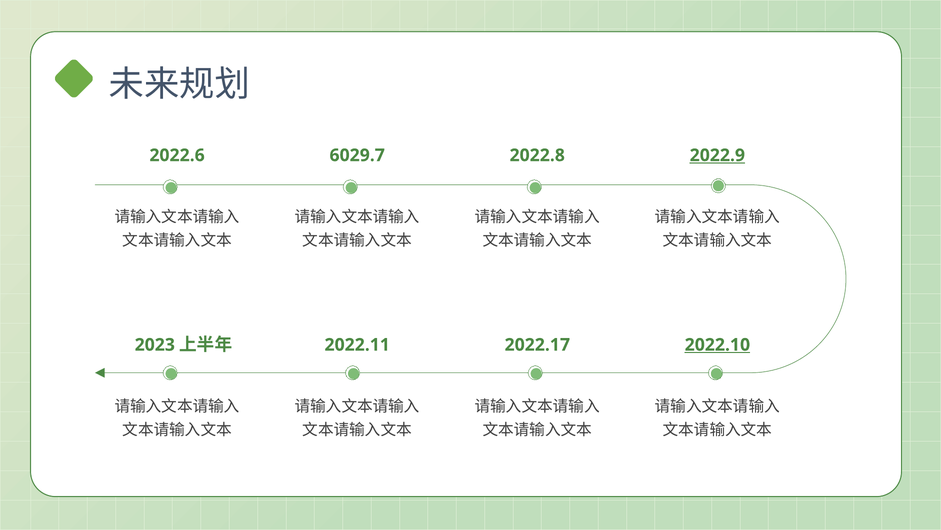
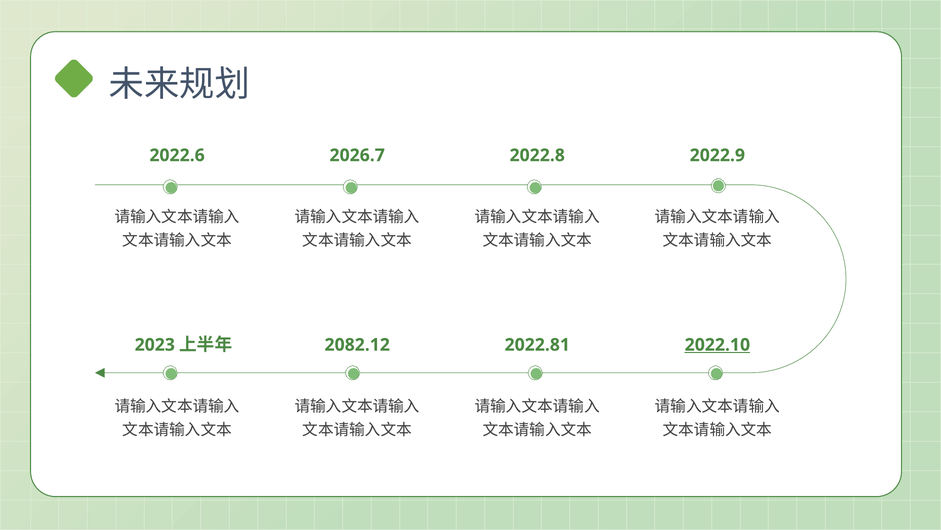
6029.7: 6029.7 -> 2026.7 (357, 155)
2022.9 underline: present -> none (717, 155)
2022.11: 2022.11 -> 2082.12 (357, 344)
2022.17: 2022.17 -> 2022.81 (537, 344)
